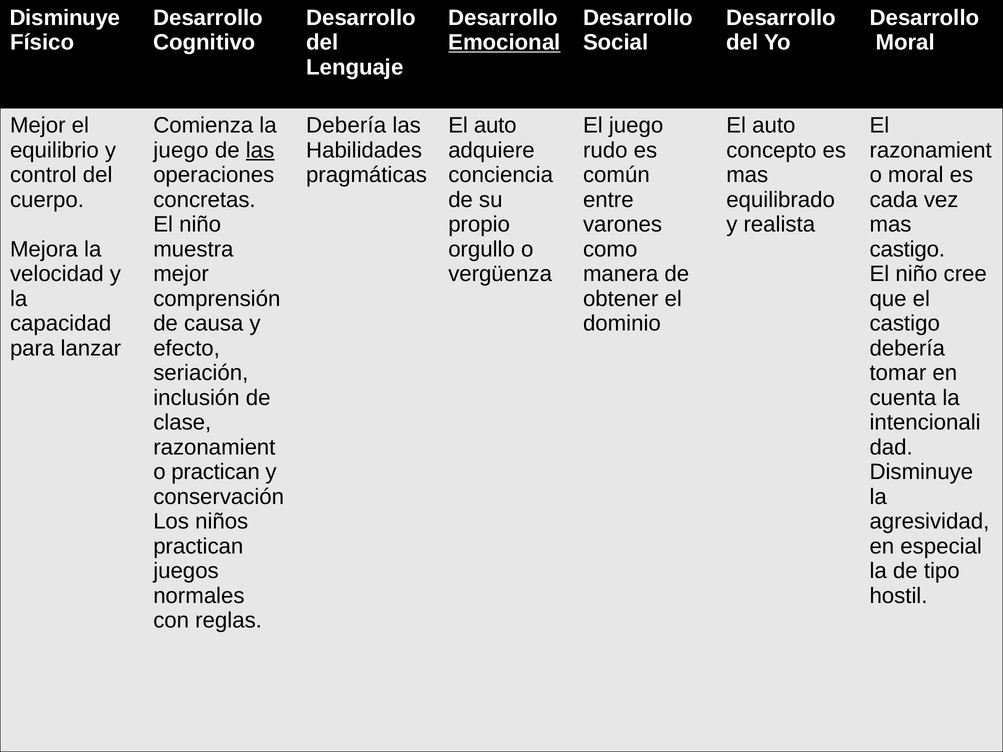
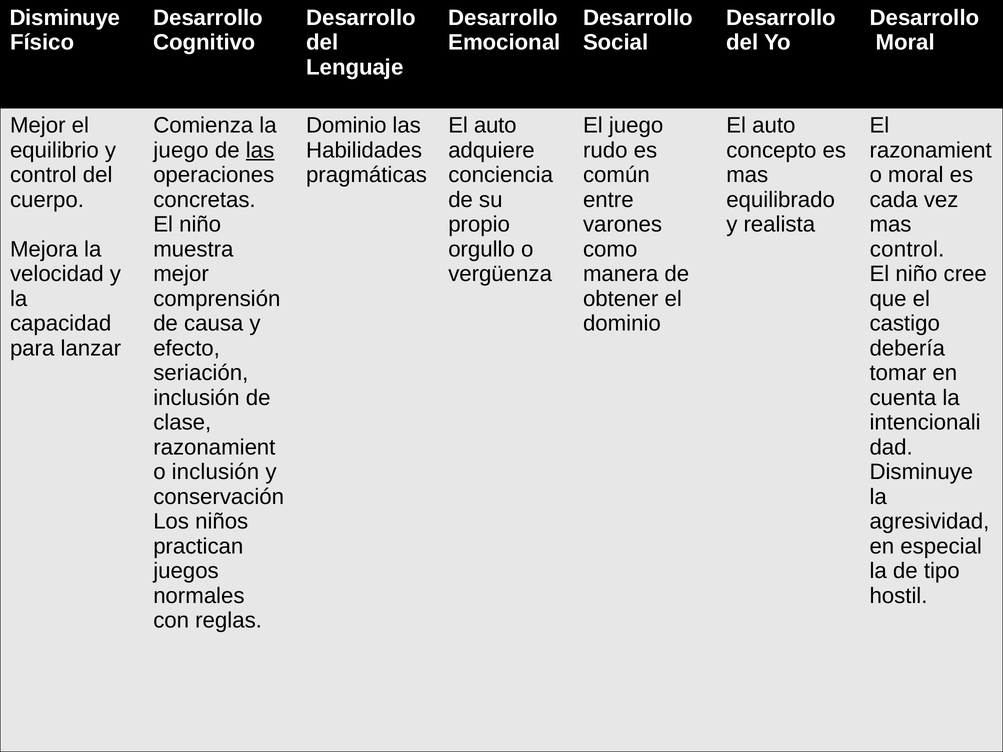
Emocional underline: present -> none (504, 42)
Debería: Debería -> Dominio (346, 126)
castigo: castigo -> control (907, 249)
o practican: practican -> inclusión (215, 472)
